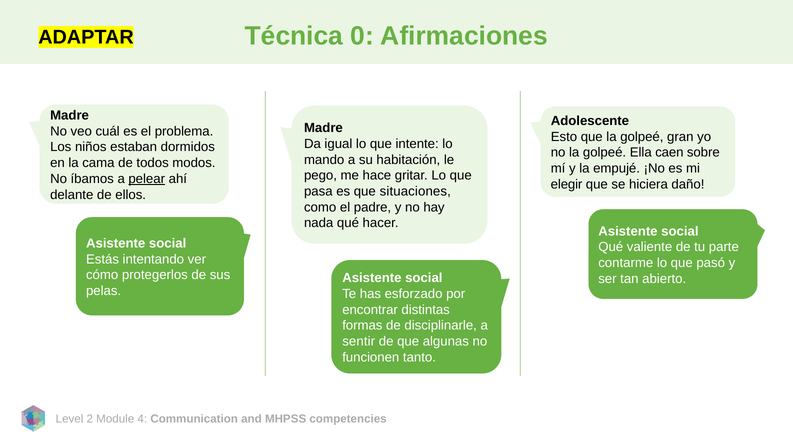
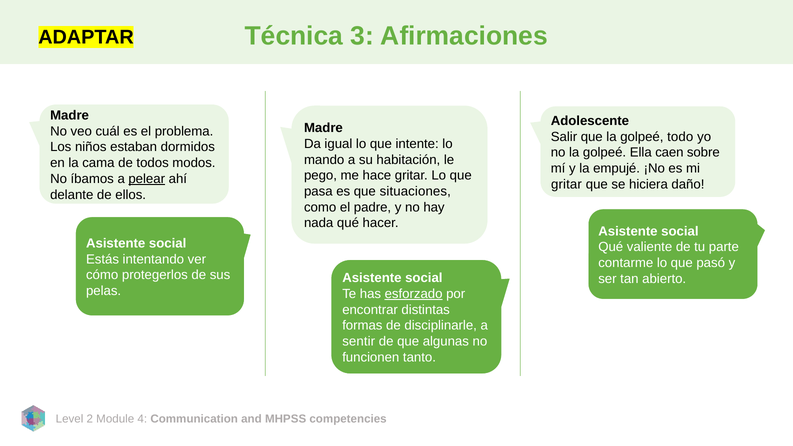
0: 0 -> 3 (362, 36)
Esto: Esto -> Salir (564, 137)
gran: gran -> todo (680, 137)
elegir: elegir -> gritar (566, 184)
esforzado underline: none -> present (414, 294)
